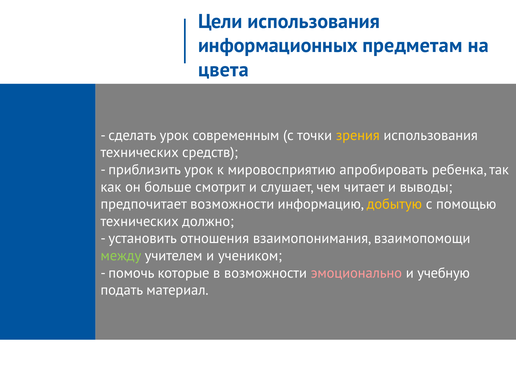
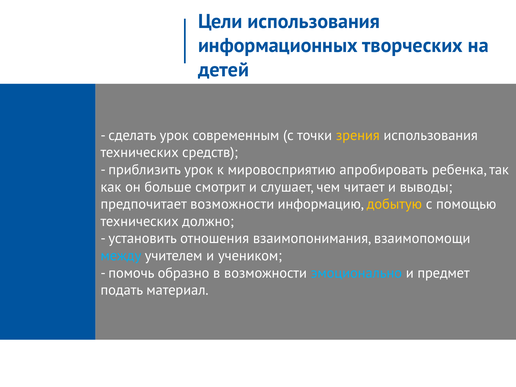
предметам: предметам -> творческих (412, 46)
цвета: цвета -> детей (224, 70)
между colour: light green -> light blue (121, 256)
которые: которые -> образно (184, 273)
эмоционально colour: pink -> light blue (356, 273)
учебную: учебную -> предмет (444, 273)
